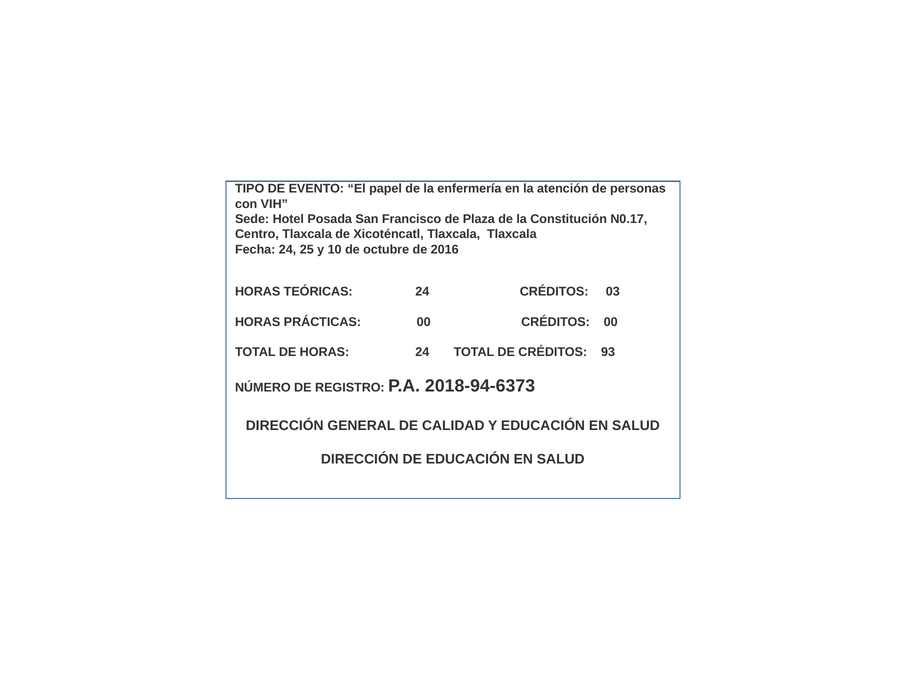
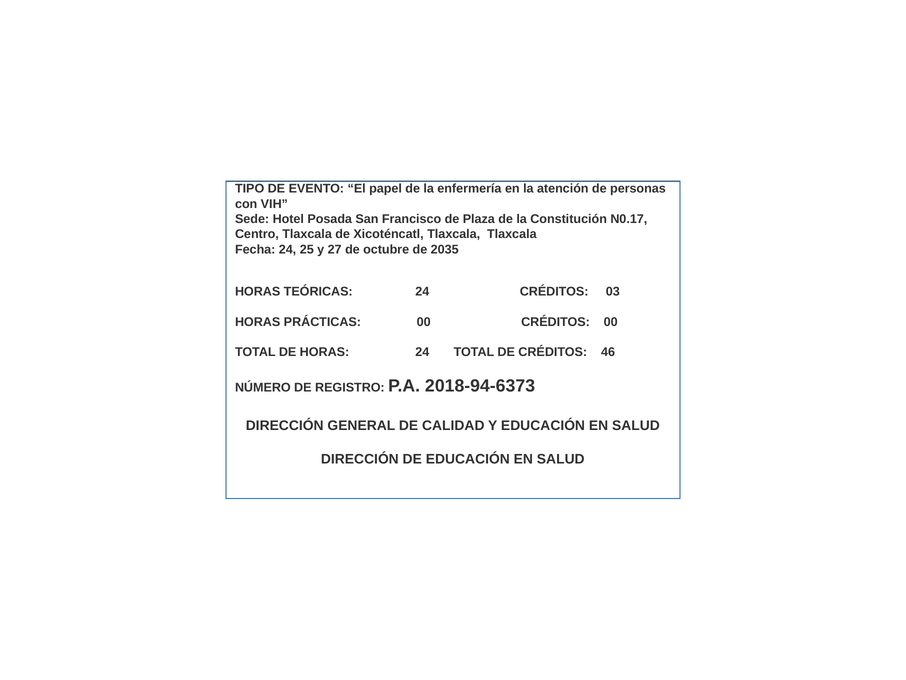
10: 10 -> 27 (335, 249)
2016: 2016 -> 2035 (445, 249)
93: 93 -> 46 (608, 352)
